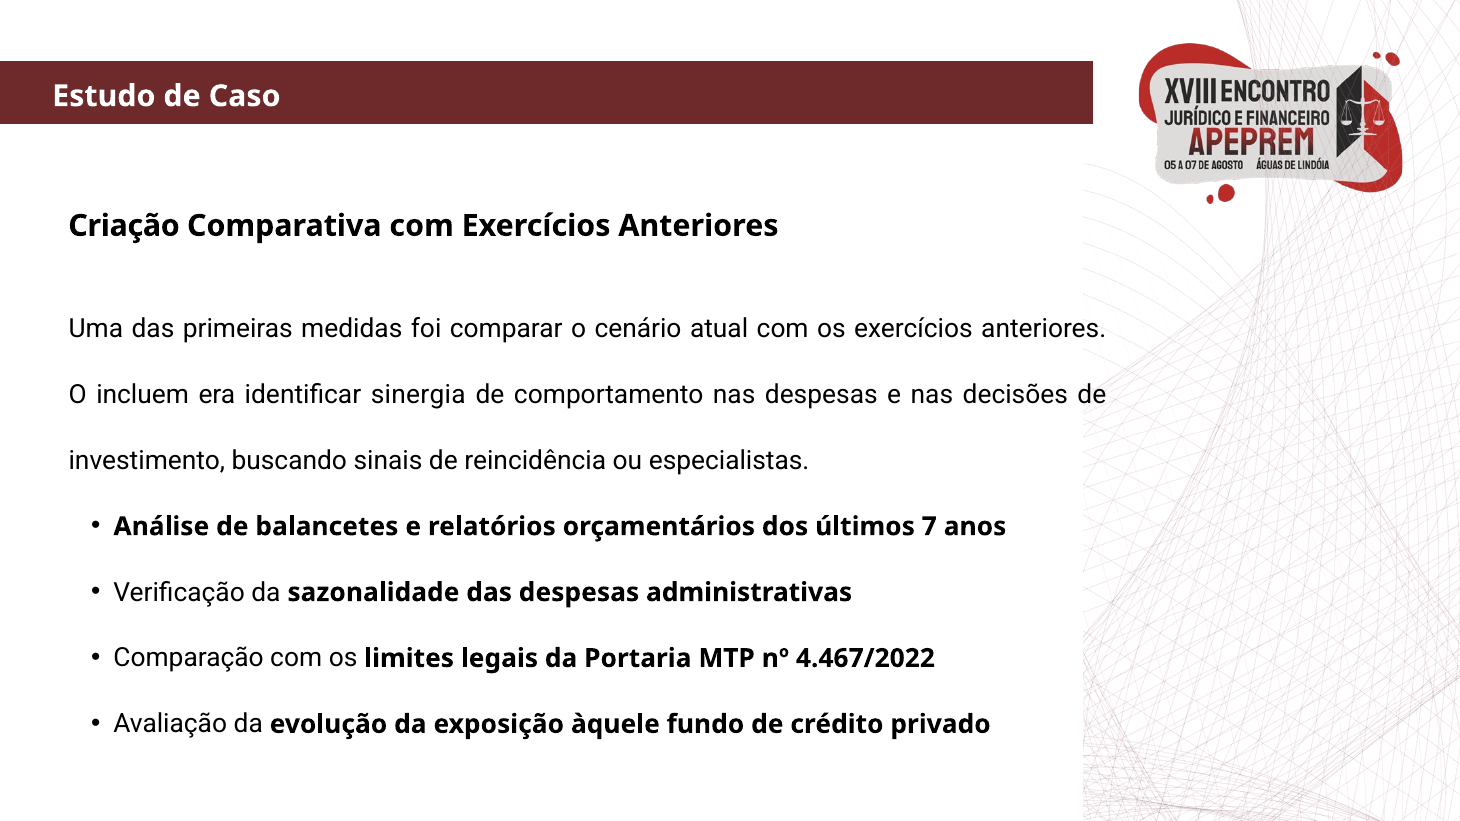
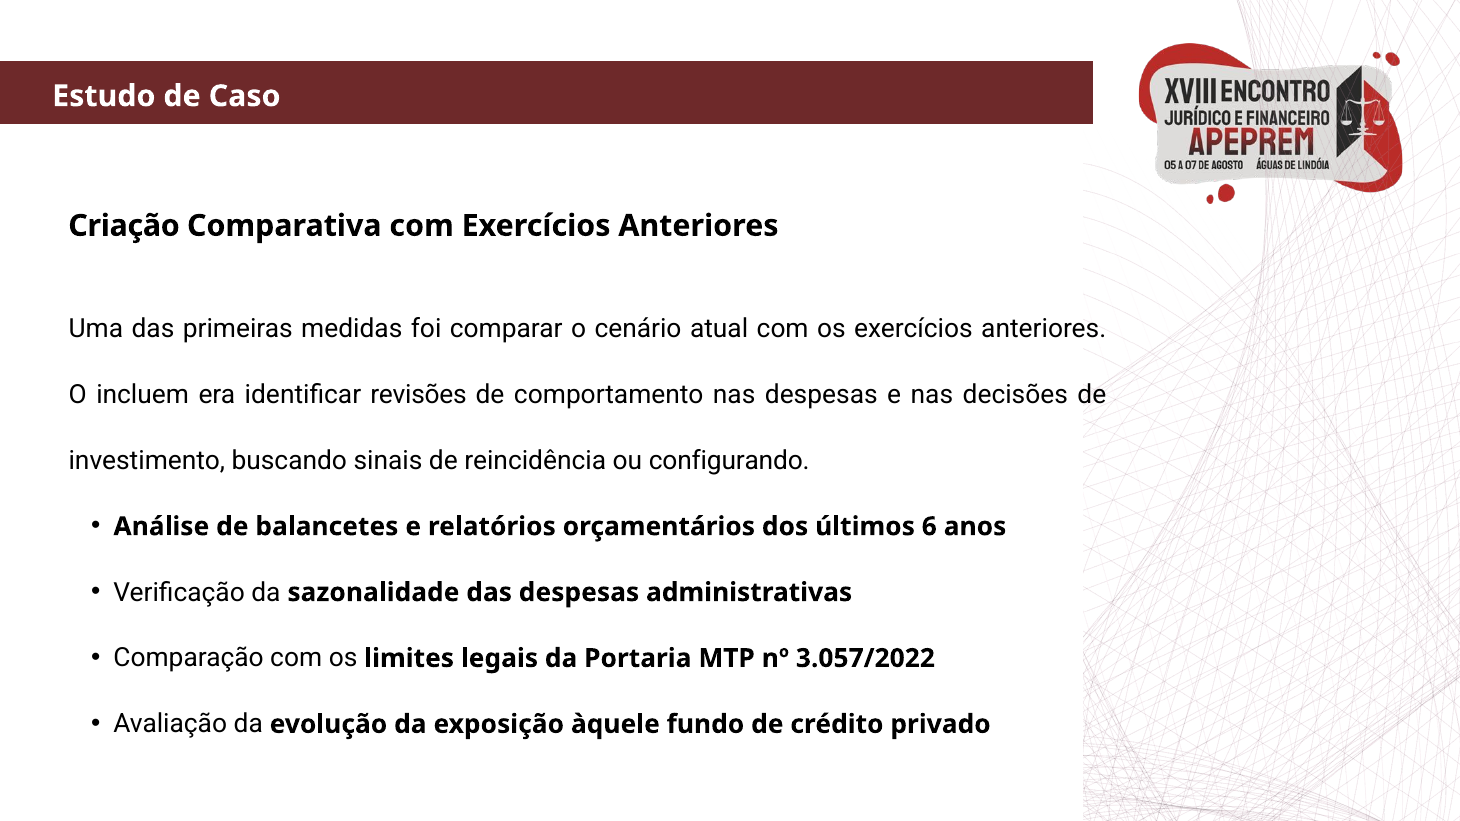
sinergia: sinergia -> revisões (419, 395)
especialistas: especialistas -> configurando (729, 461)
7: 7 -> 6 (929, 527)
4.467/2022: 4.467/2022 -> 3.057/2022 (865, 659)
